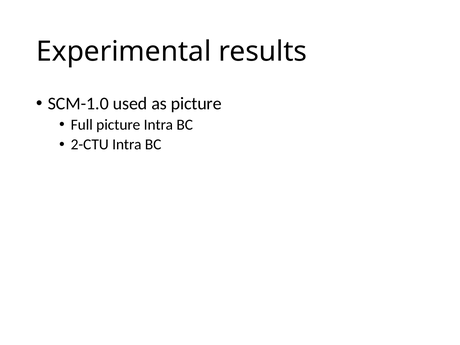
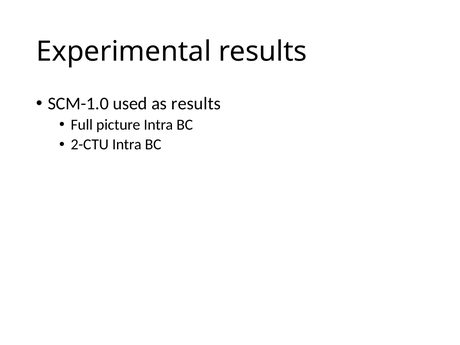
as picture: picture -> results (196, 104)
